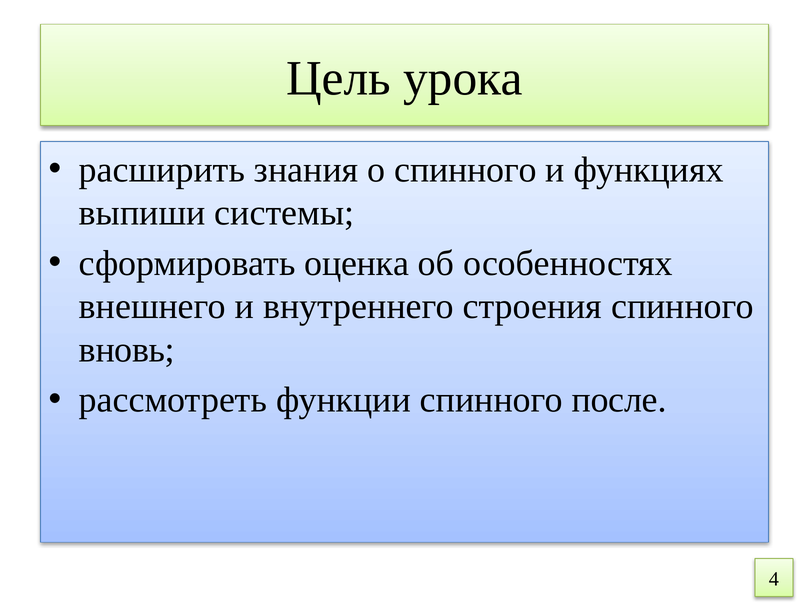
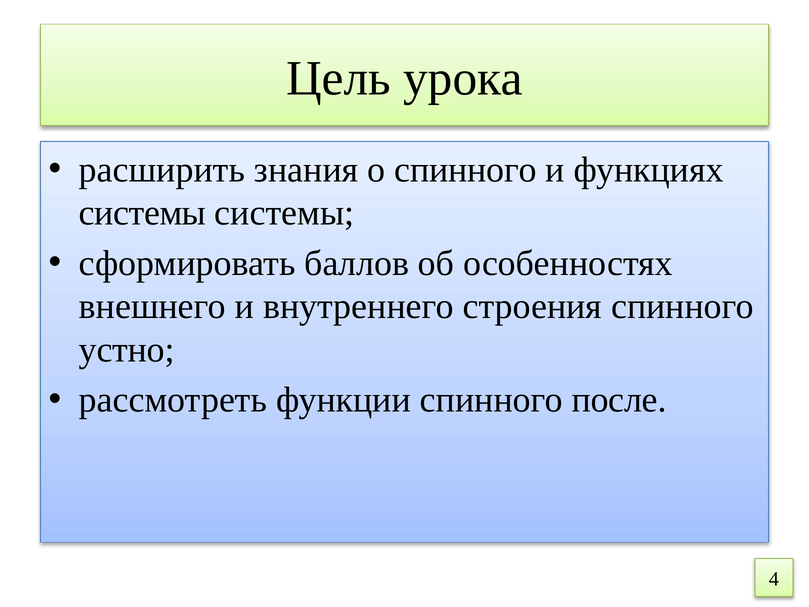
выпиши: выпиши -> системы (142, 213)
оценка: оценка -> баллов (357, 263)
вновь: вновь -> устно (127, 350)
